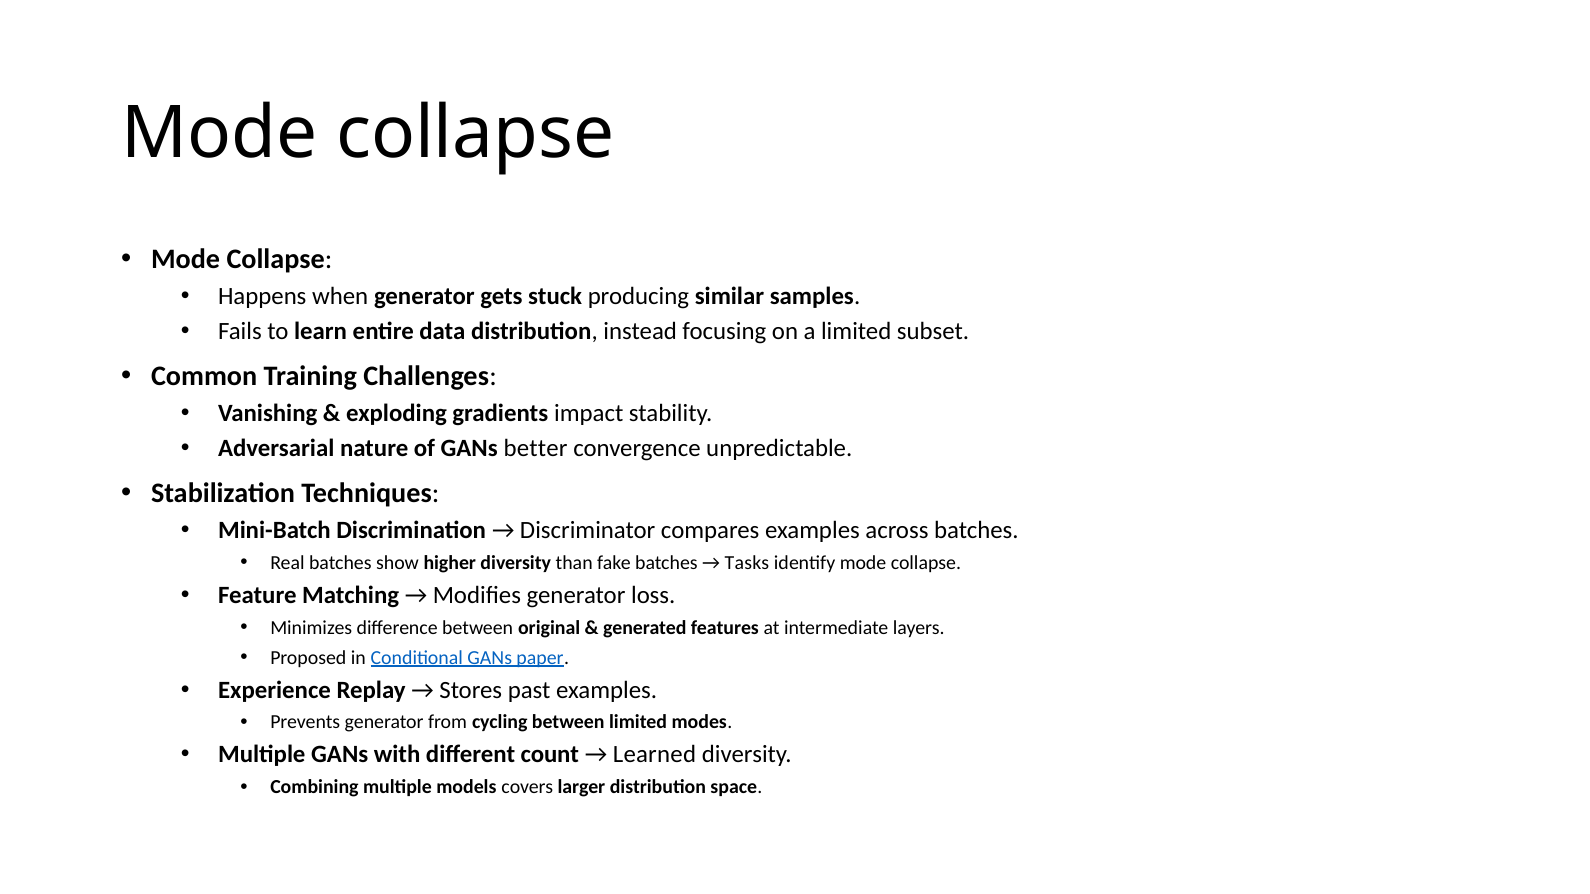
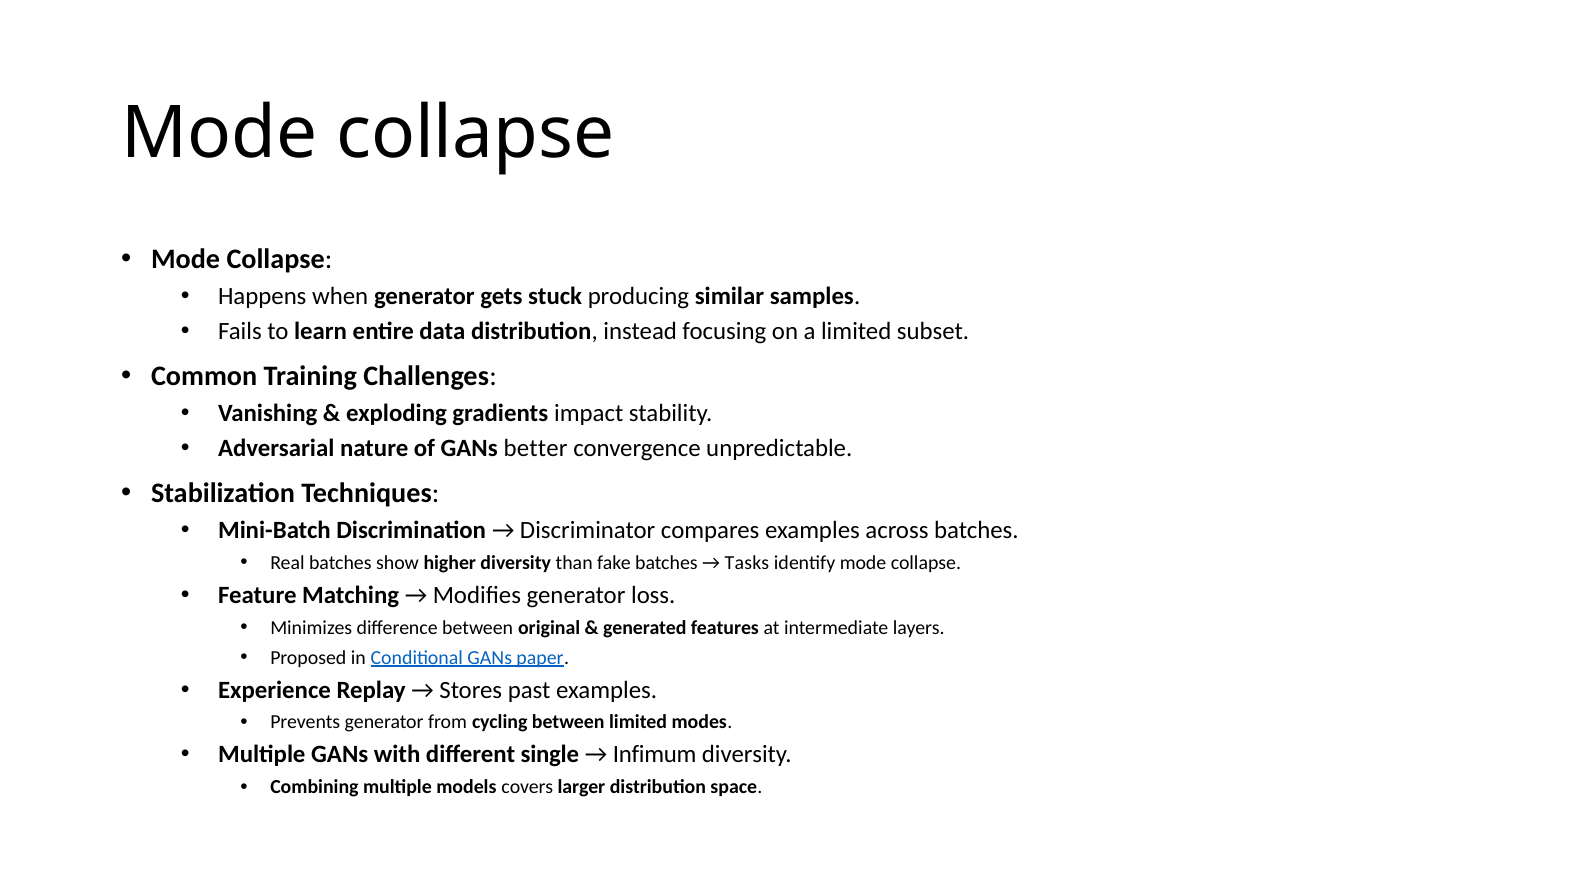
count: count -> single (550, 755)
Learned: Learned -> Infimum (655, 755)
